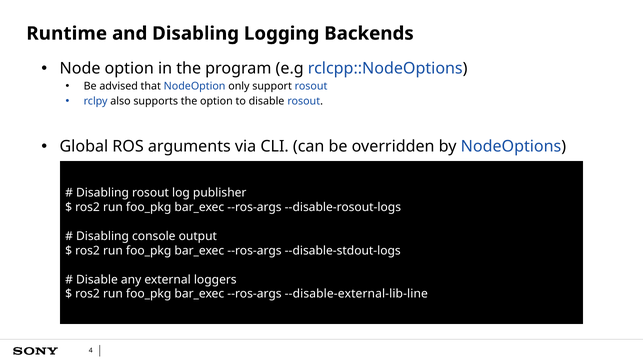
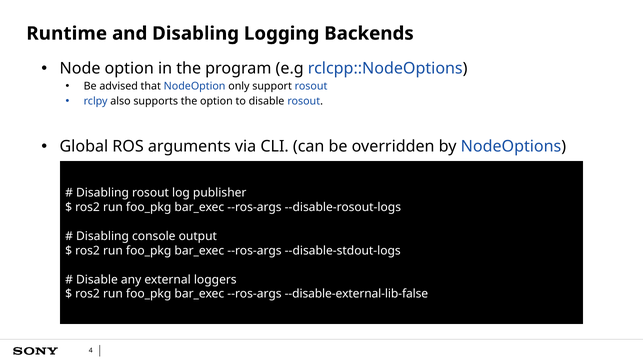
--disable-external-lib-line: --disable-external-lib-line -> --disable-external-lib-false (356, 294)
